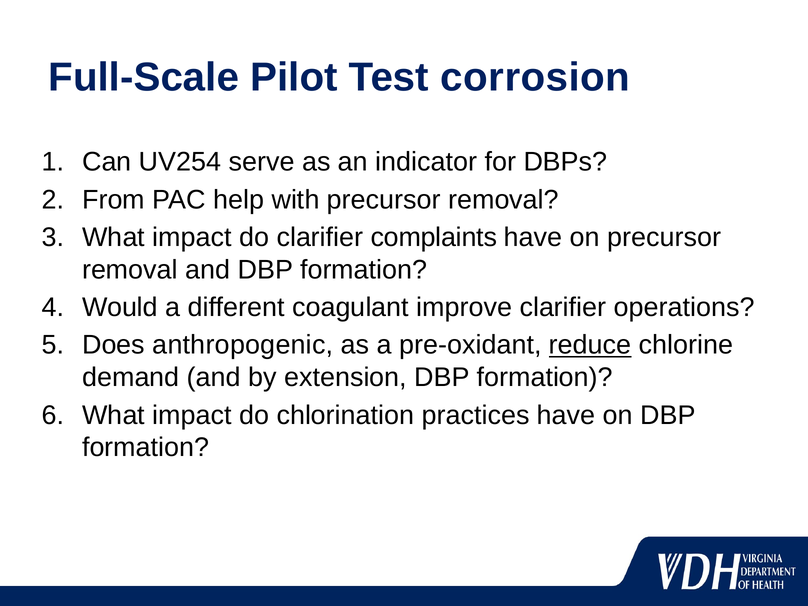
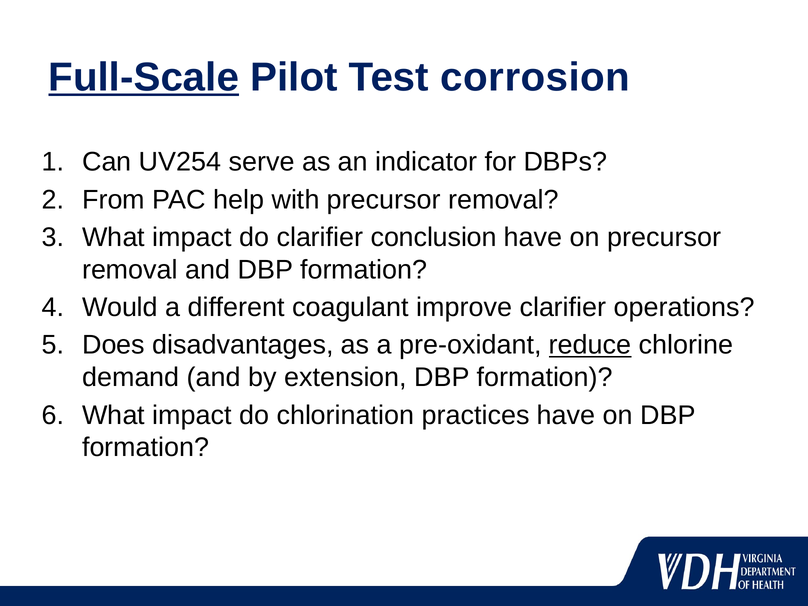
Full-Scale underline: none -> present (144, 78)
complaints: complaints -> conclusion (434, 237)
anthropogenic: anthropogenic -> disadvantages (243, 345)
